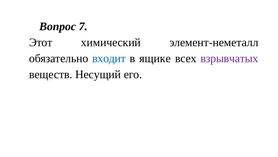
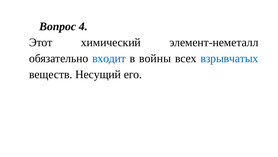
7: 7 -> 4 (83, 26)
ящике: ящике -> войны (155, 58)
взрывчатых colour: purple -> blue (229, 58)
